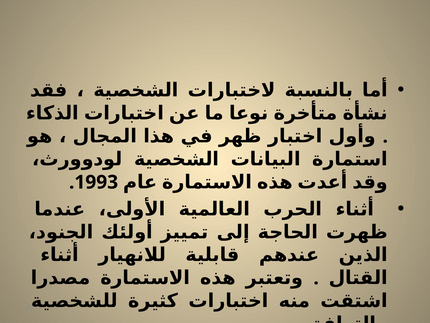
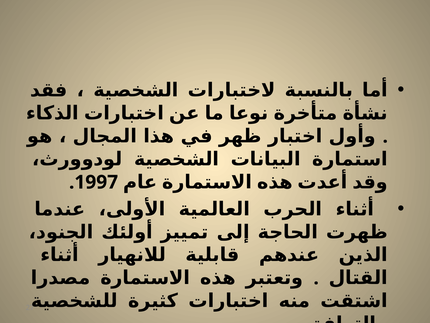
1993: 1993 -> 1997 (96, 182)
